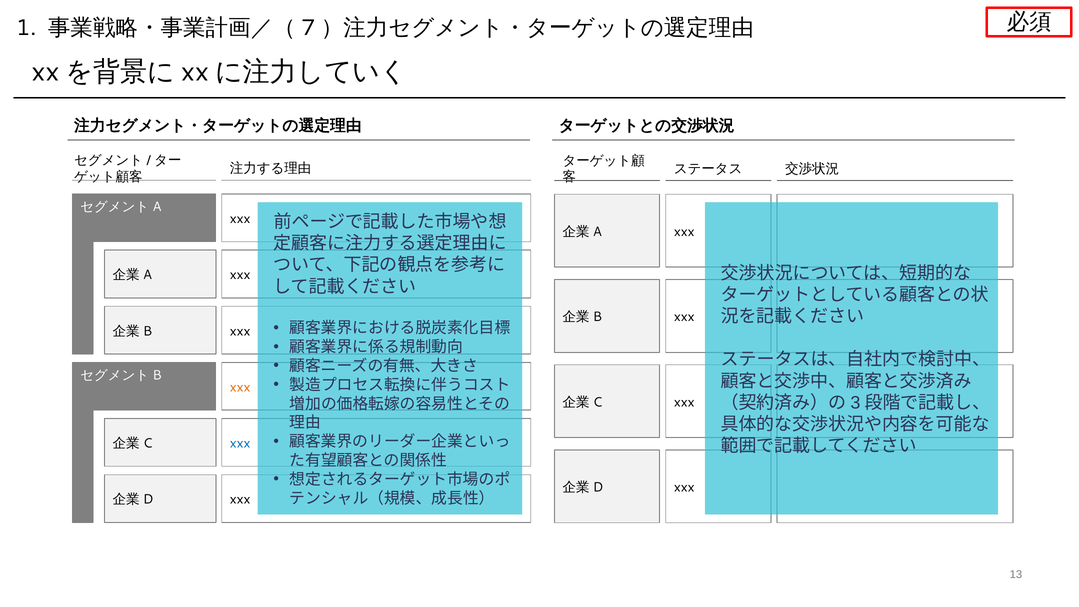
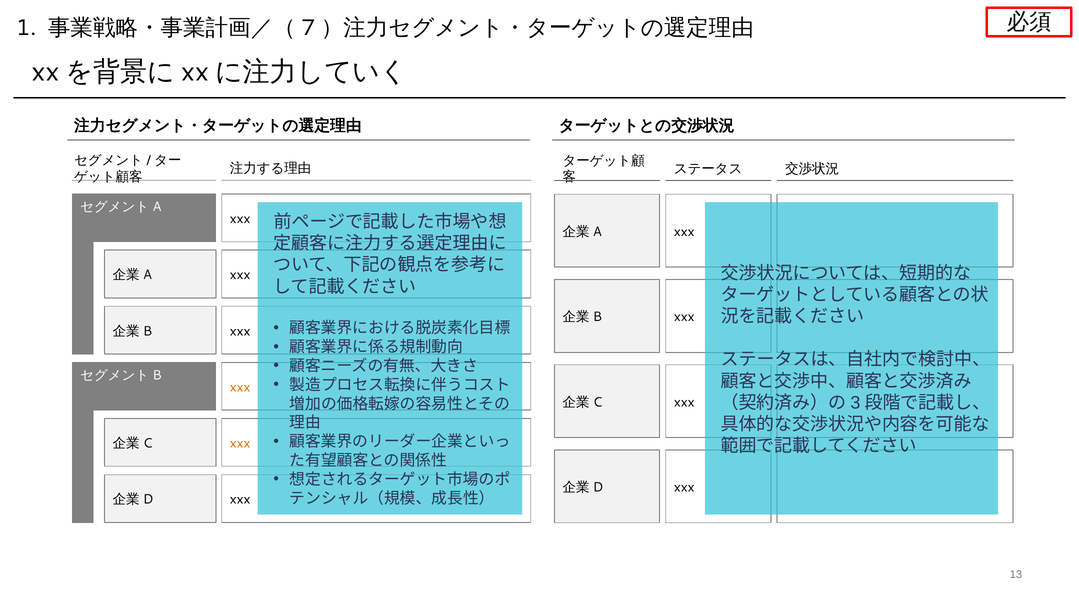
xxx colour: blue -> orange (240, 443)
